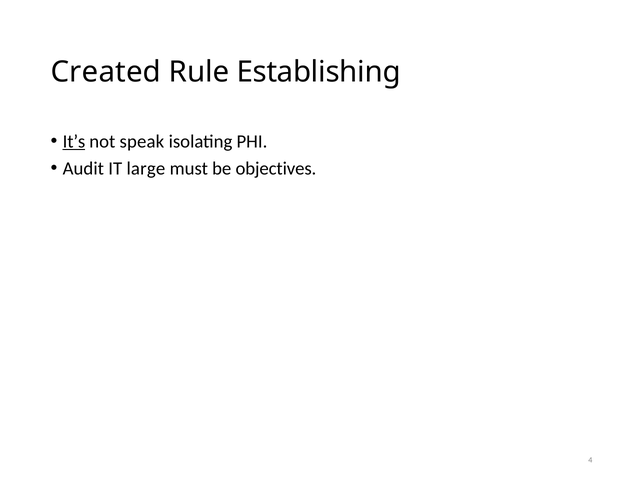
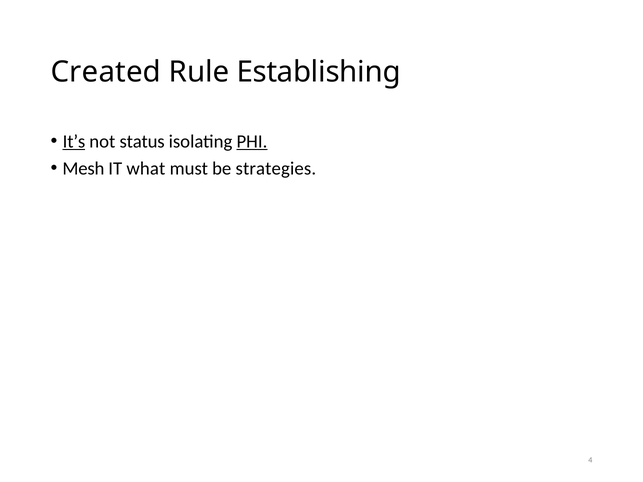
speak: speak -> status (142, 142)
PHI underline: none -> present (252, 142)
Audit: Audit -> Mesh (83, 169)
large: large -> what (146, 169)
objectives: objectives -> strategies (276, 169)
